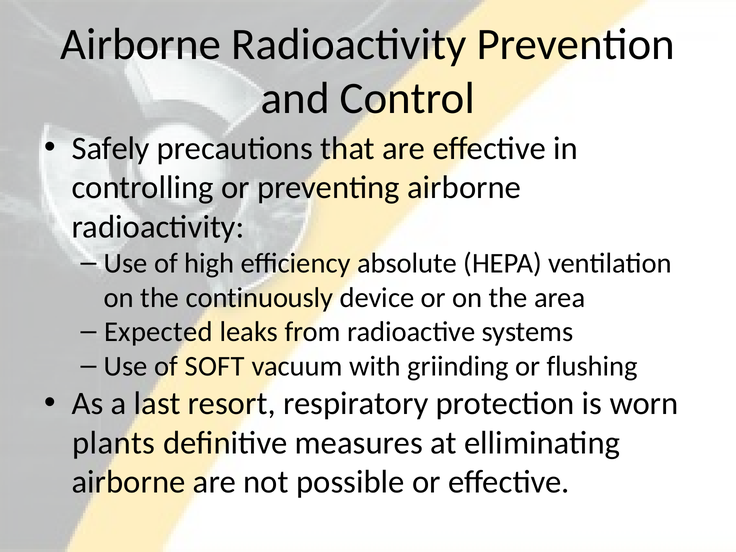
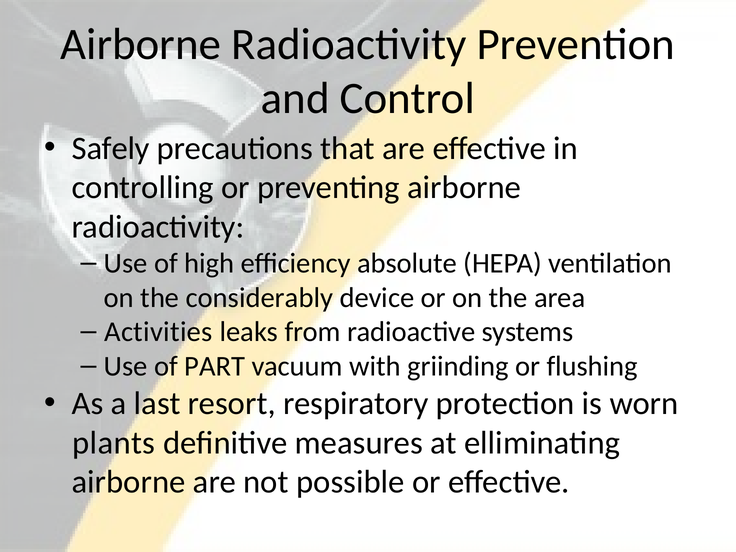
continuously: continuously -> considerably (259, 298)
Expected: Expected -> Activities (158, 332)
SOFT: SOFT -> PART (215, 366)
